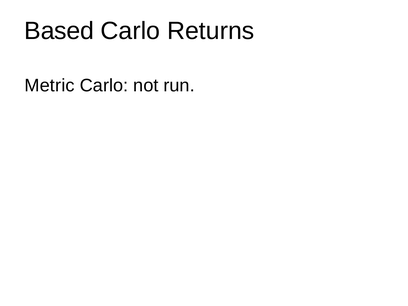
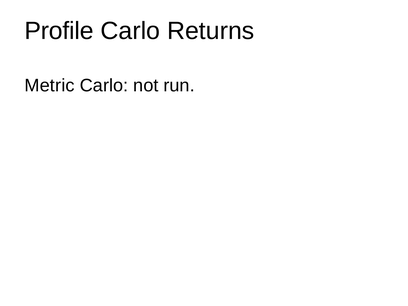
Based: Based -> Profile (59, 31)
